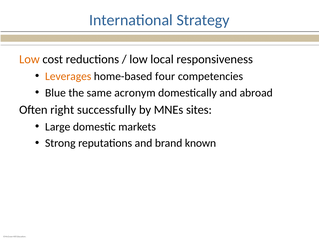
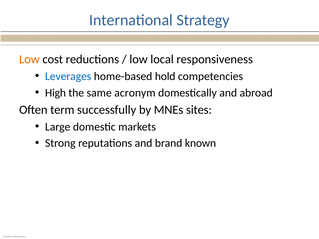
Leverages colour: orange -> blue (68, 76)
four: four -> hold (165, 76)
Blue: Blue -> High (56, 93)
right: right -> term (62, 110)
